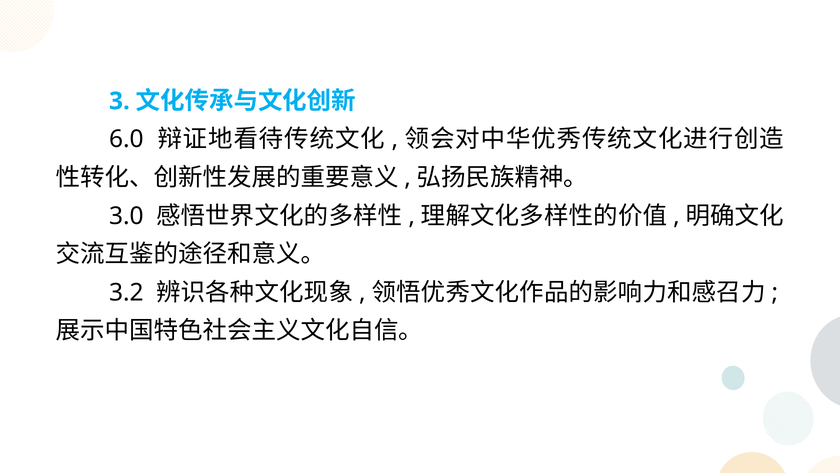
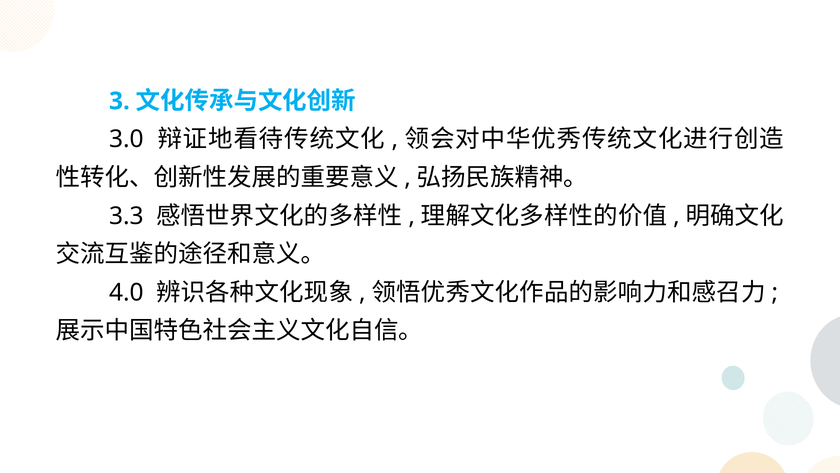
6.0: 6.0 -> 3.0 (126, 139)
3.0: 3.0 -> 3.3 (126, 216)
3.2: 3.2 -> 4.0 (126, 292)
